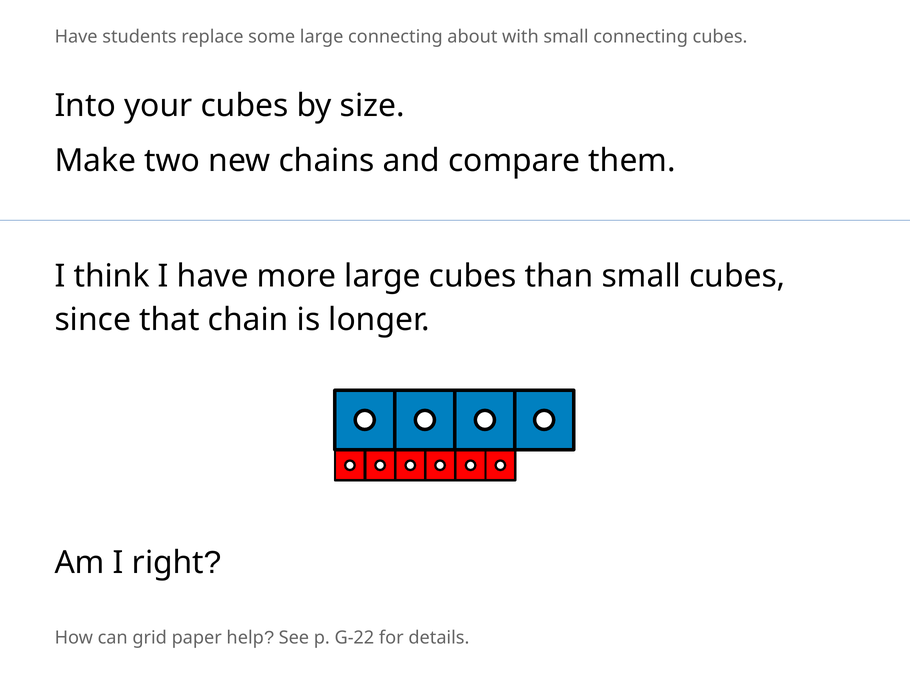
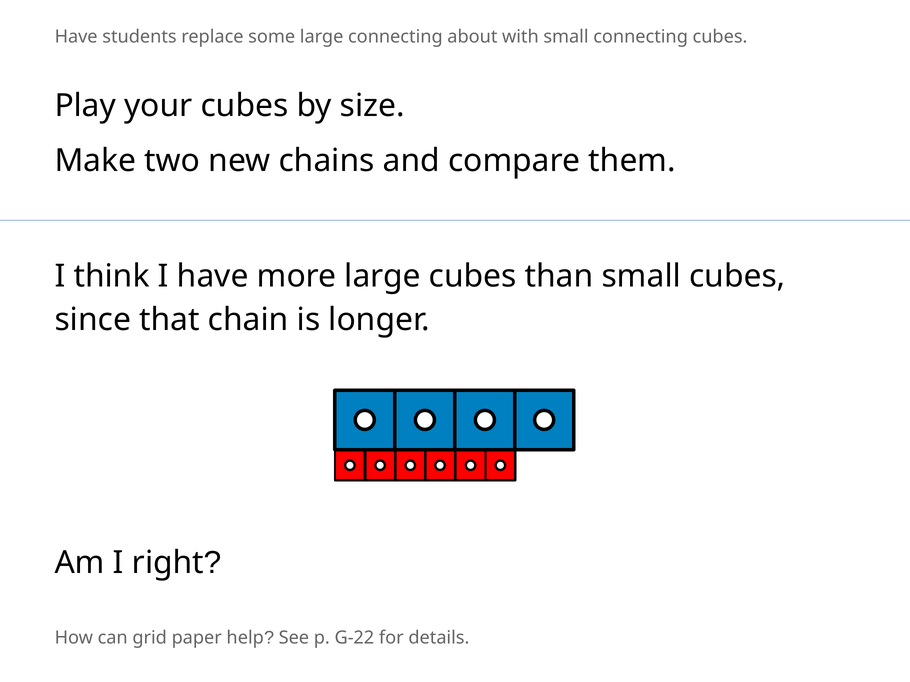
Into: Into -> Play (85, 106)
